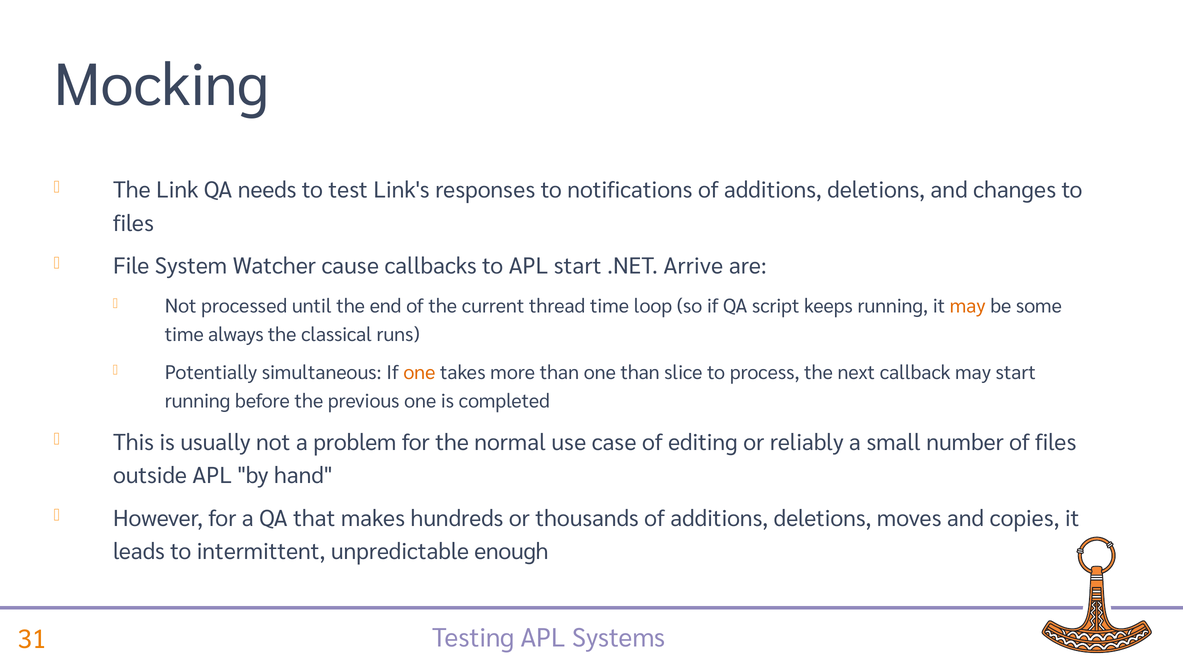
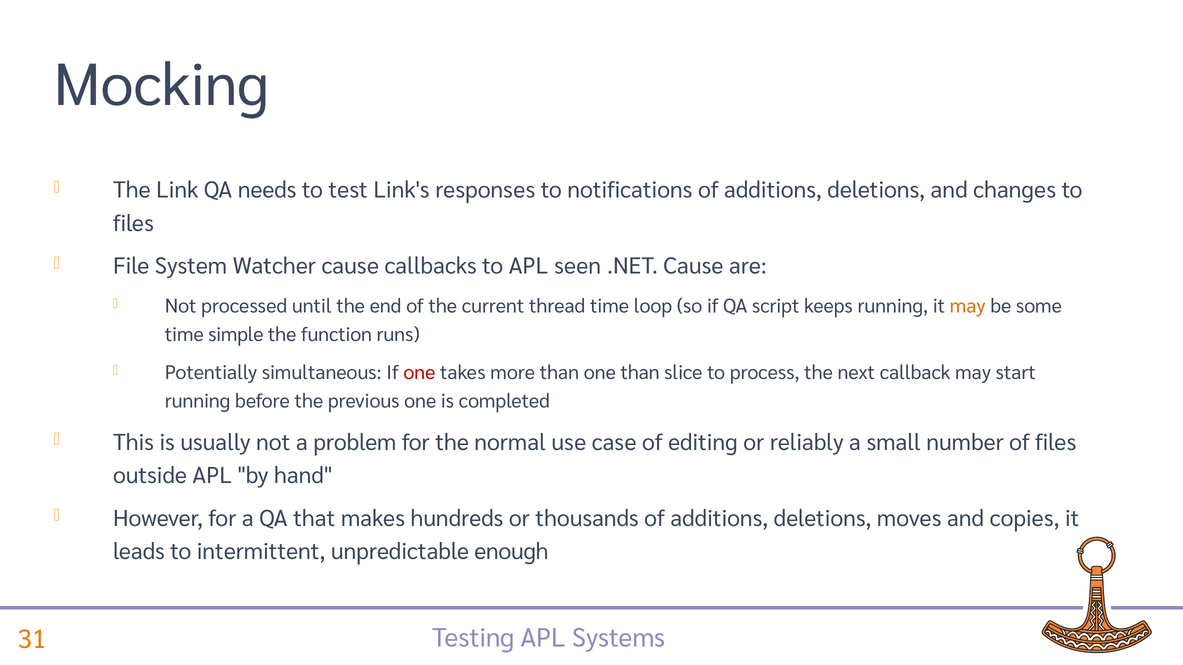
APL start: start -> seen (578, 267)
.NET Arrive: Arrive -> Cause (693, 267)
always: always -> simple (236, 335)
classical: classical -> function (337, 335)
one colour: orange -> red (419, 373)
